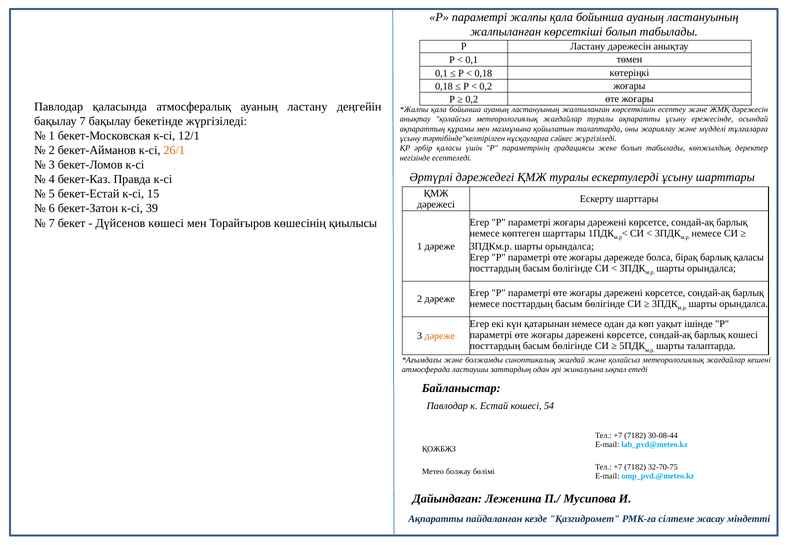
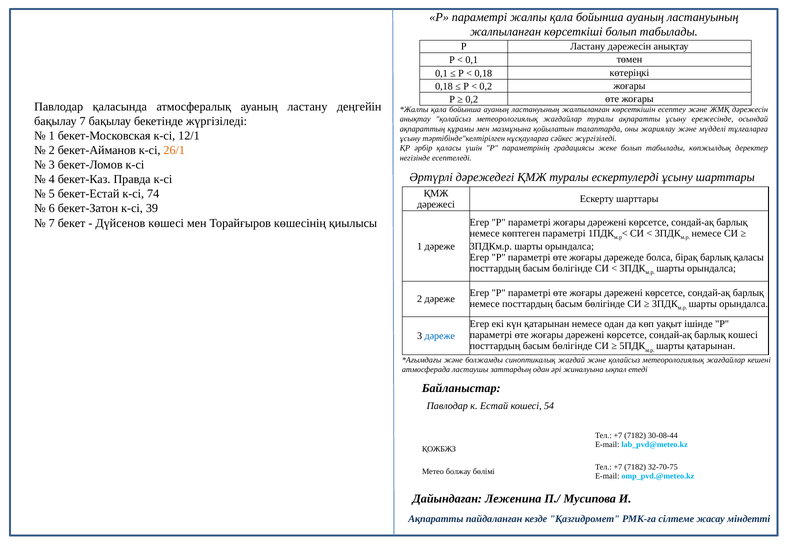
15: 15 -> 74 (153, 194)
көптеген шарттары: шарттары -> параметрі (564, 234)
дәреже colour: orange -> blue (440, 336)
шарты талаптарда: талаптарда -> қатарынан (711, 346)
